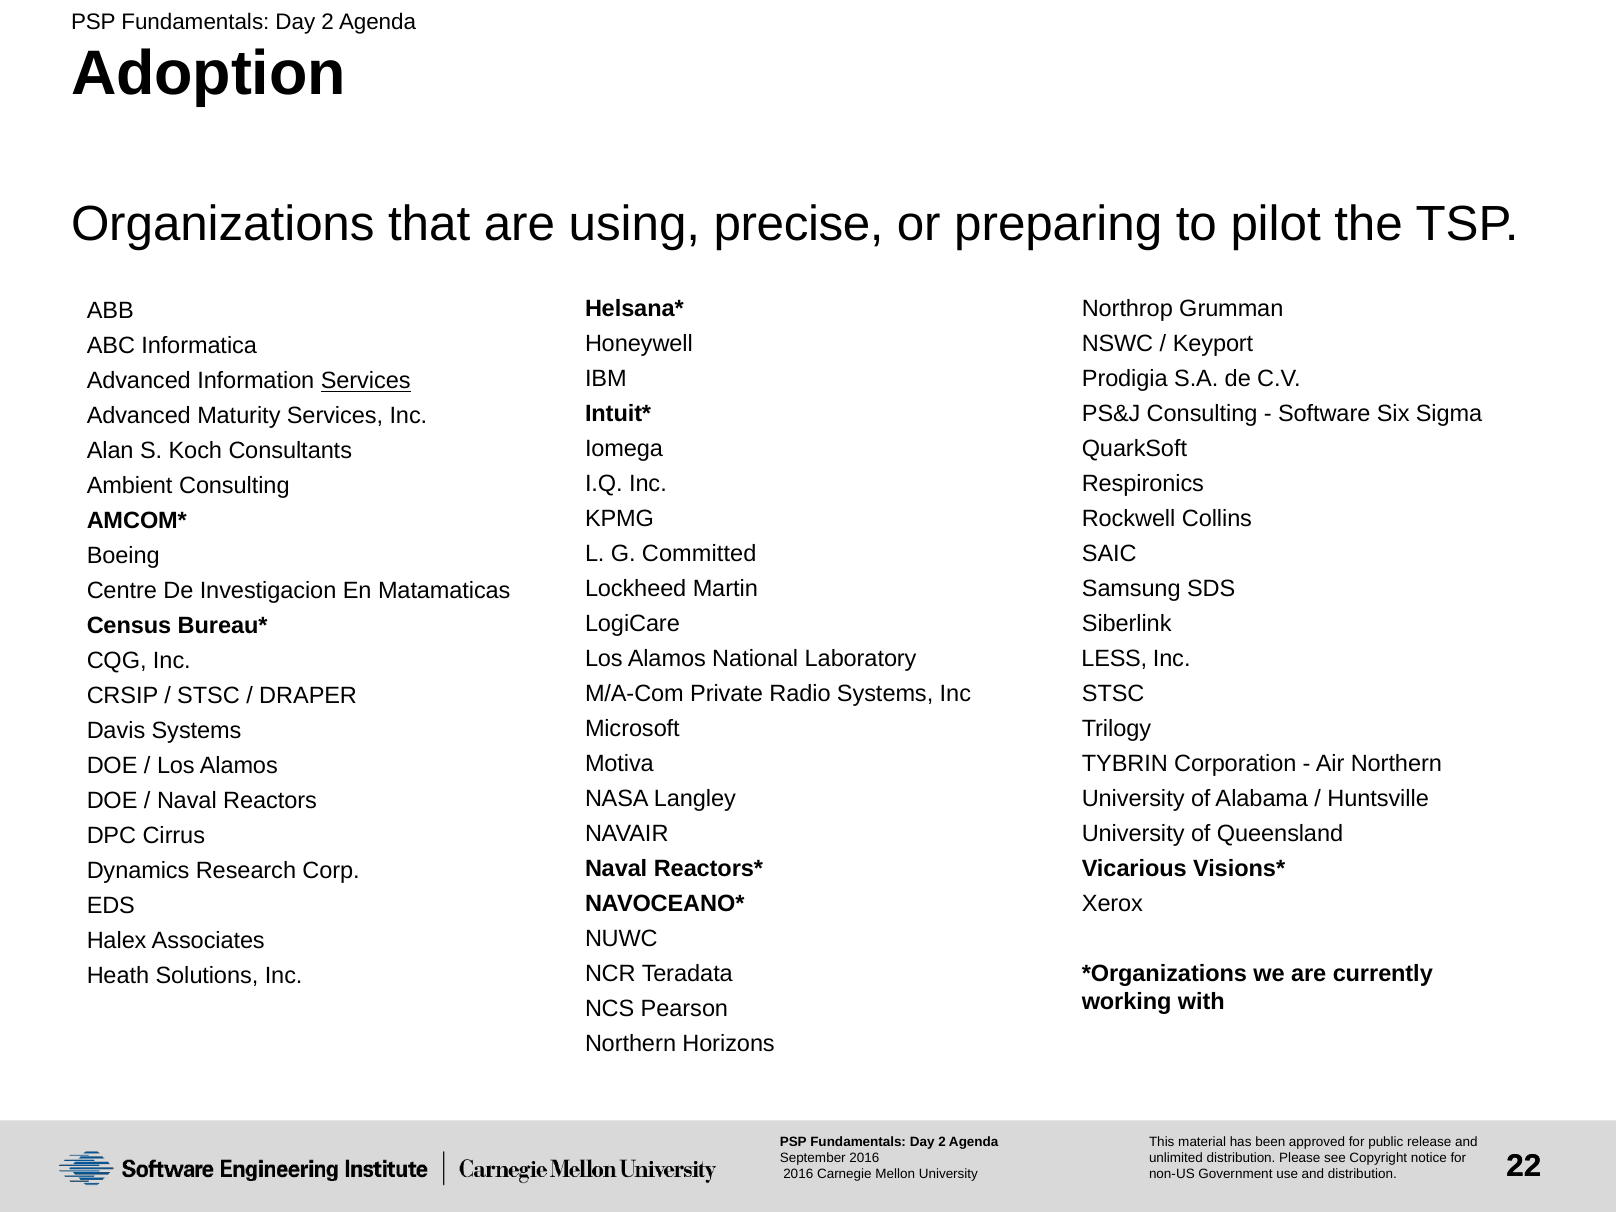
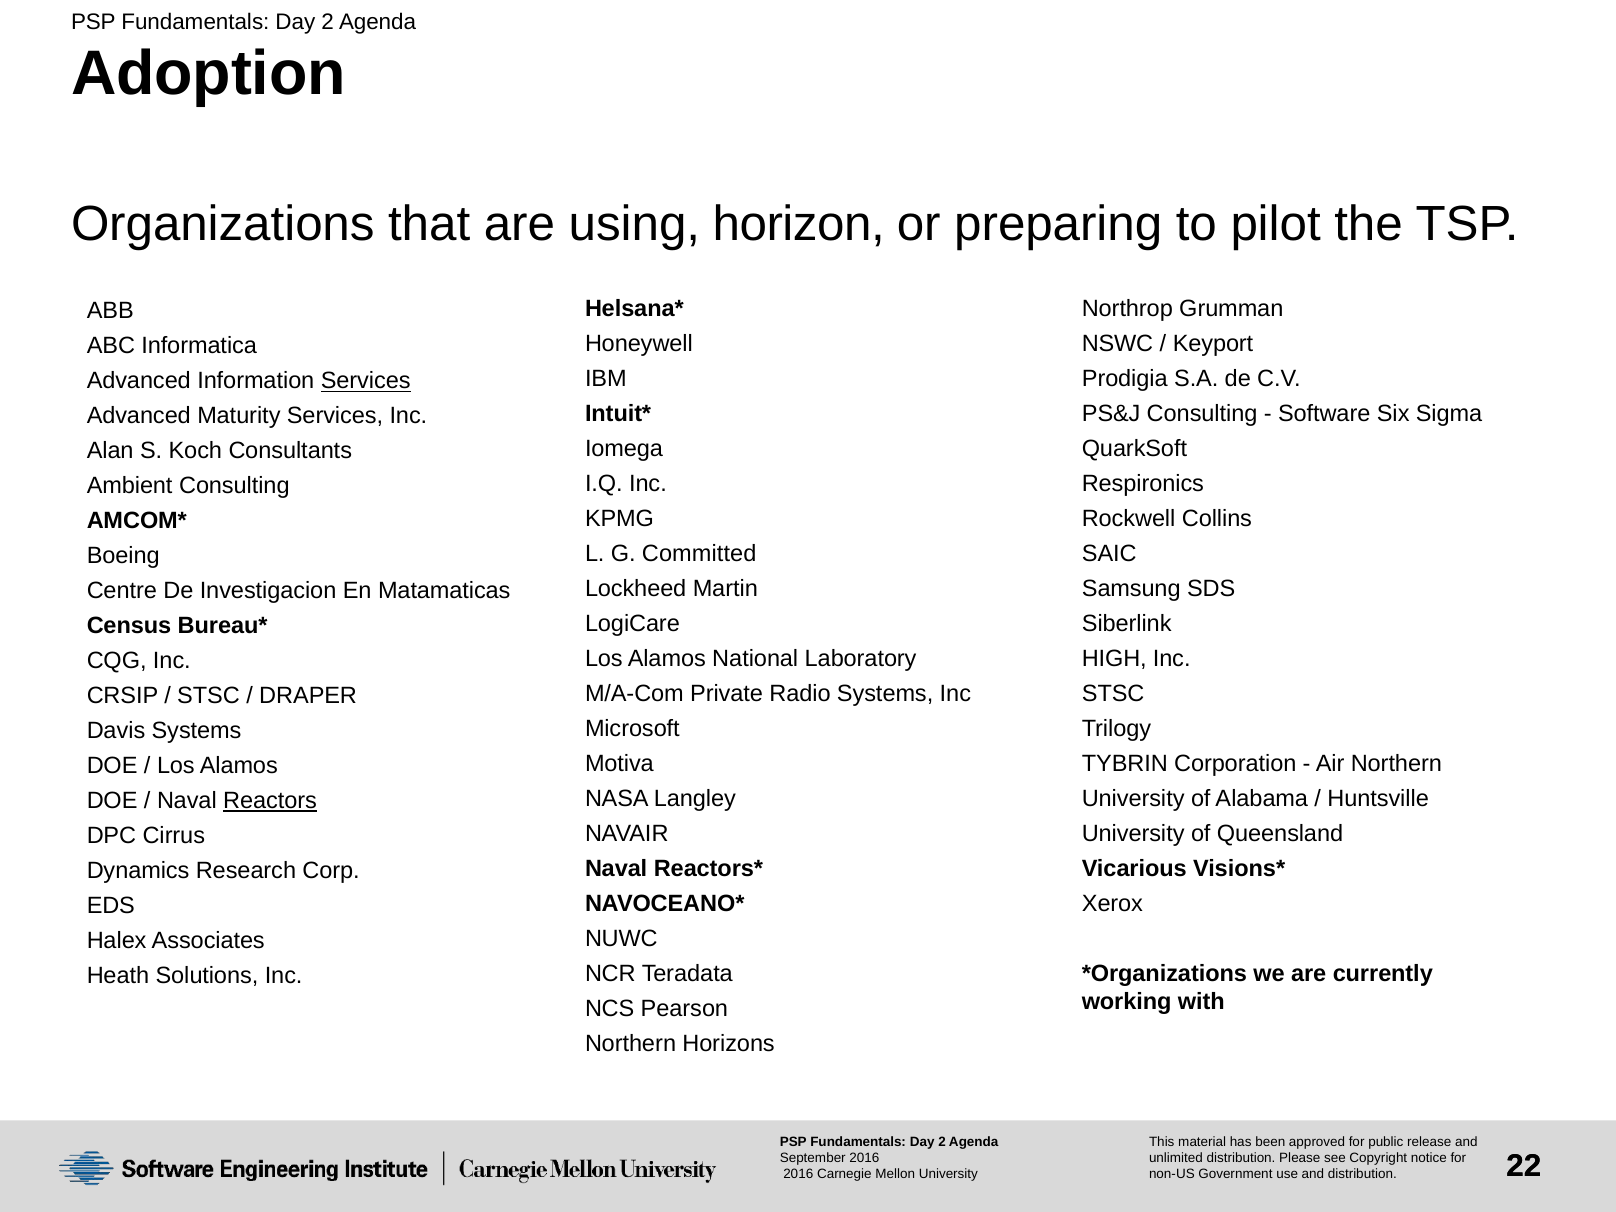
precise: precise -> horizon (799, 224)
LESS: LESS -> HIGH (1114, 658)
Reactors underline: none -> present (270, 801)
